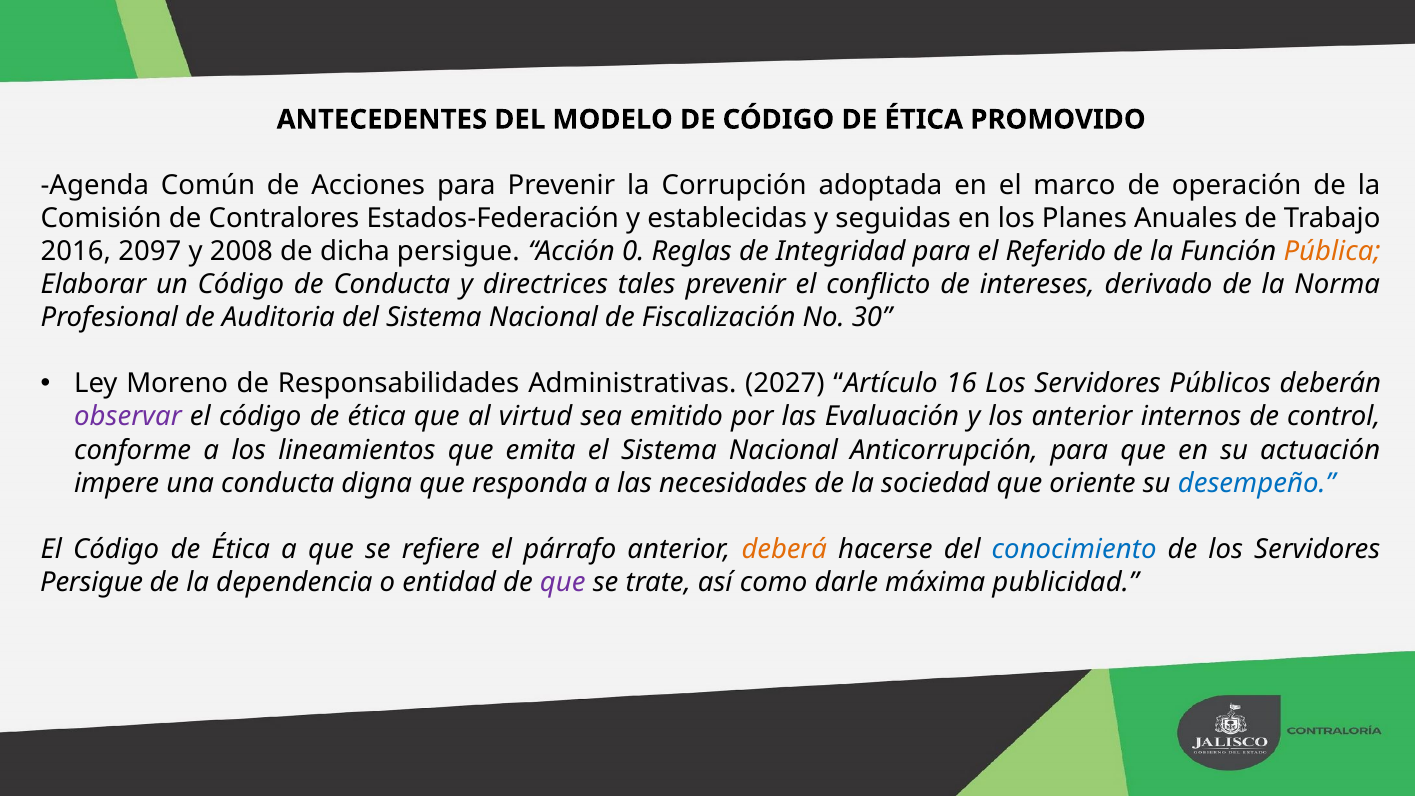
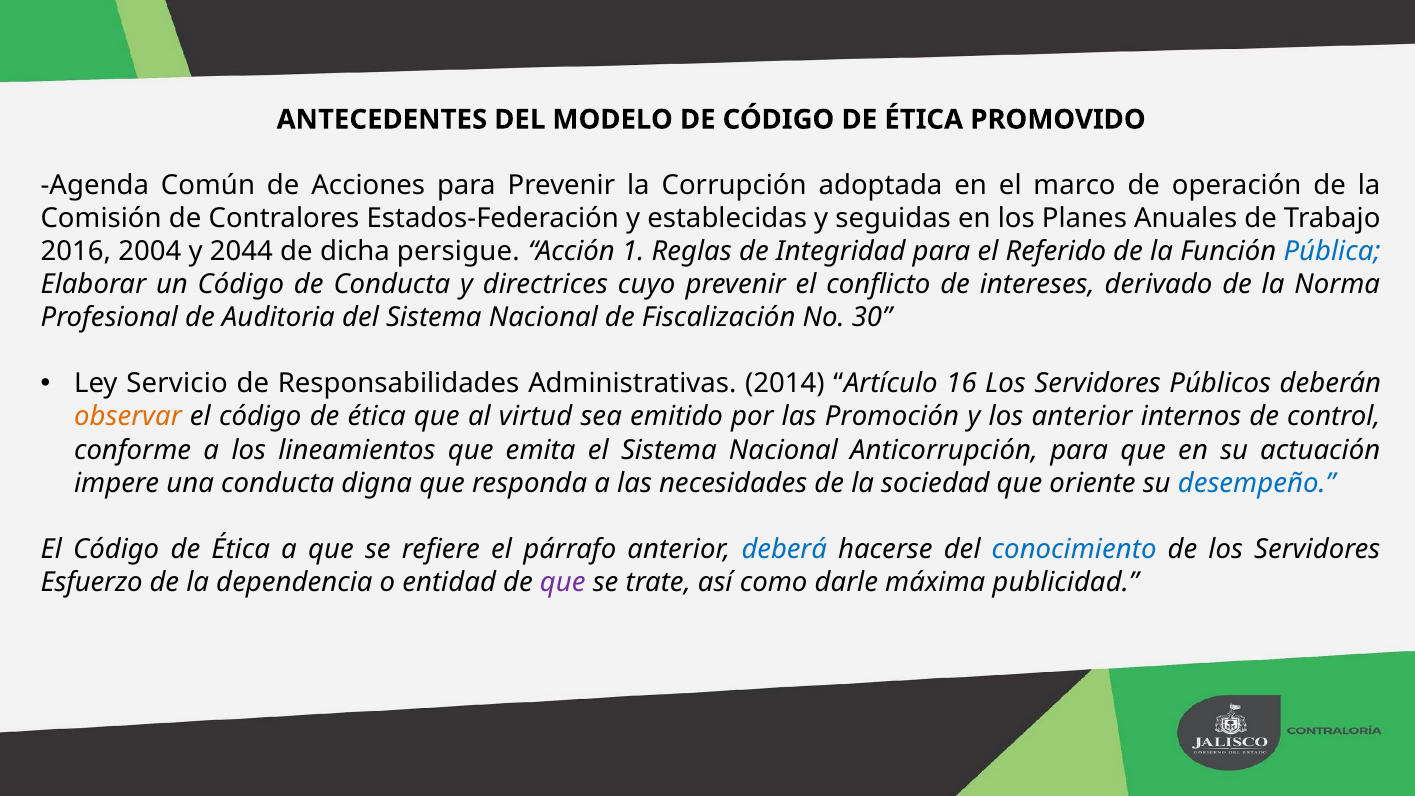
2097: 2097 -> 2004 (150, 252)
2008: 2008 -> 2044 (241, 252)
0: 0 -> 1 (633, 252)
Pública colour: orange -> blue (1332, 252)
tales: tales -> cuyo (647, 285)
Moreno: Moreno -> Servicio (177, 384)
2027: 2027 -> 2014 (785, 384)
observar colour: purple -> orange (128, 417)
Evaluación: Evaluación -> Promoción (892, 417)
deberá colour: orange -> blue (784, 549)
Persigue: Persigue -> Esfuerzo (92, 582)
